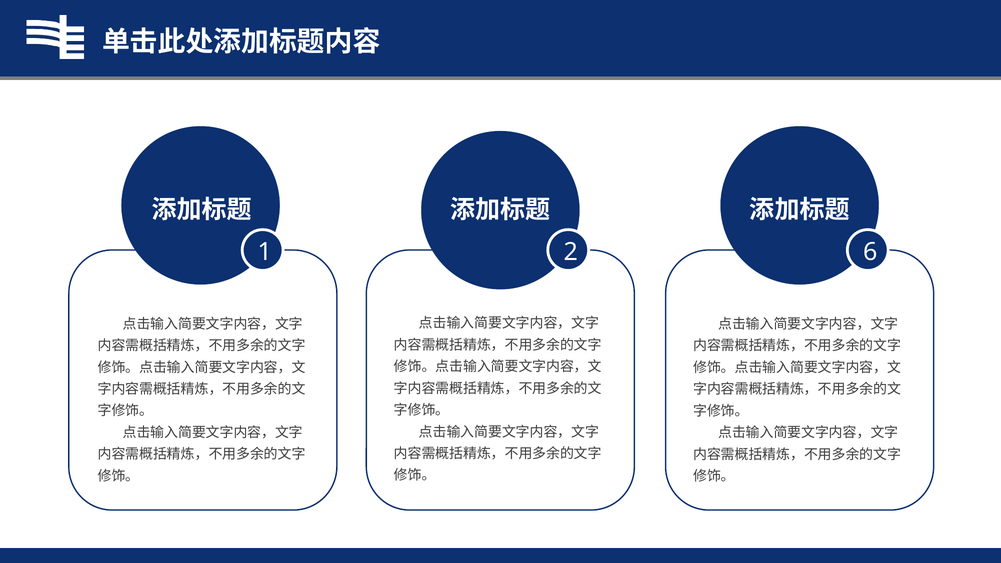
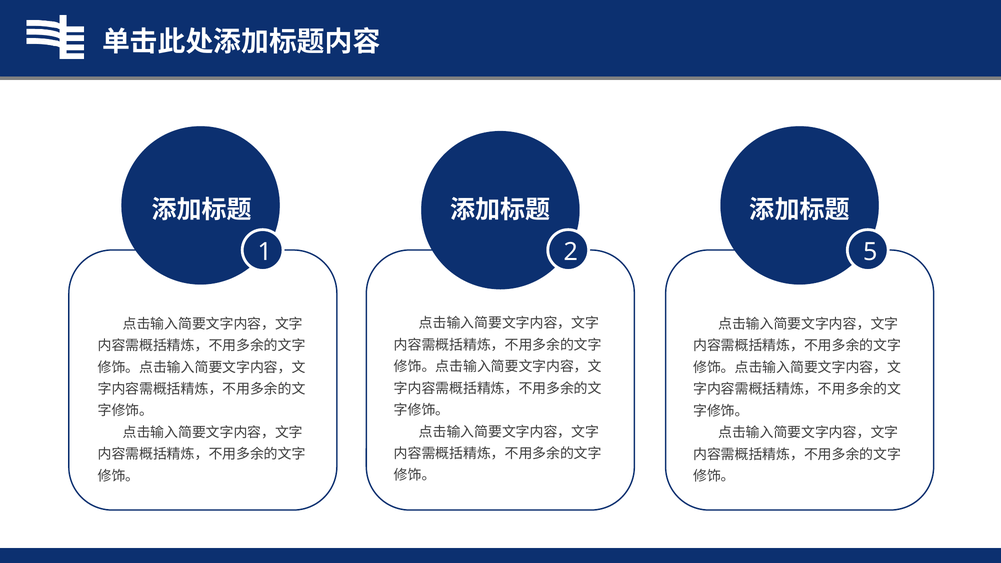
6: 6 -> 5 (870, 252)
